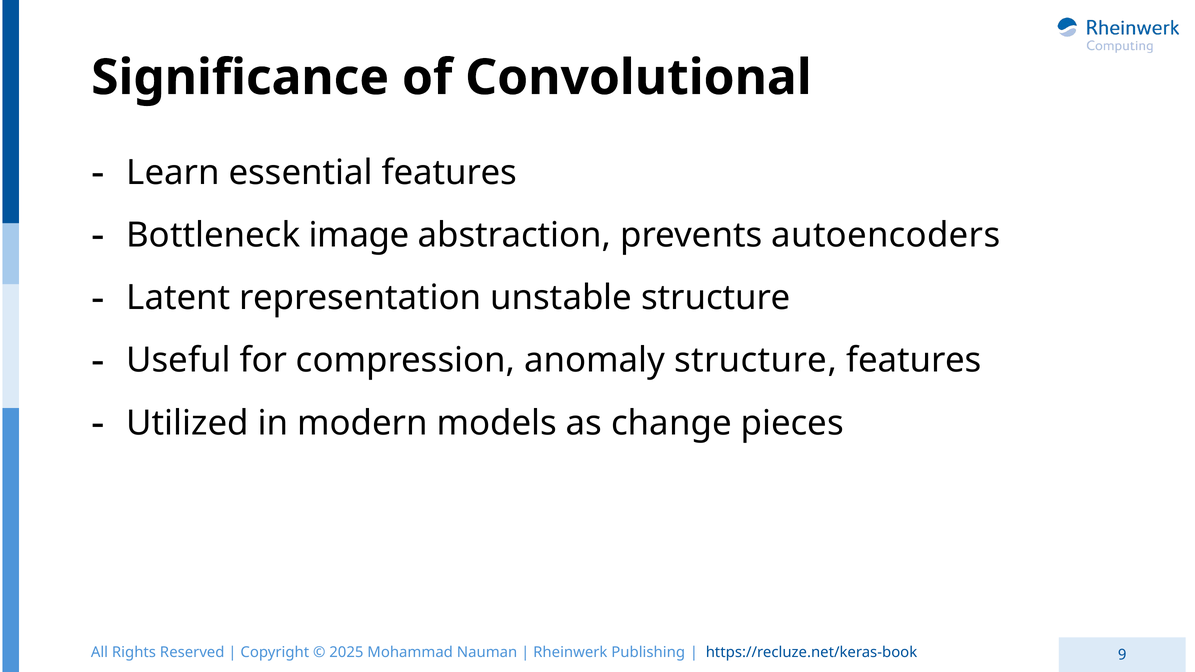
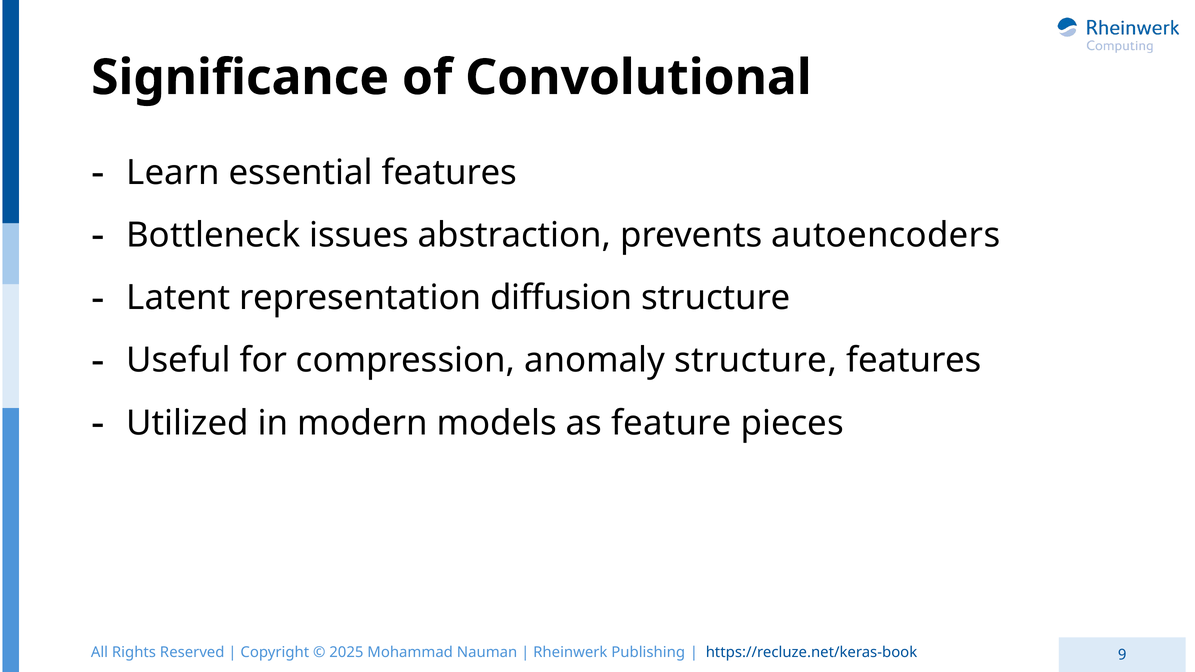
image: image -> issues (359, 235)
unstable: unstable -> diffusion (561, 298)
change: change -> feature (671, 423)
